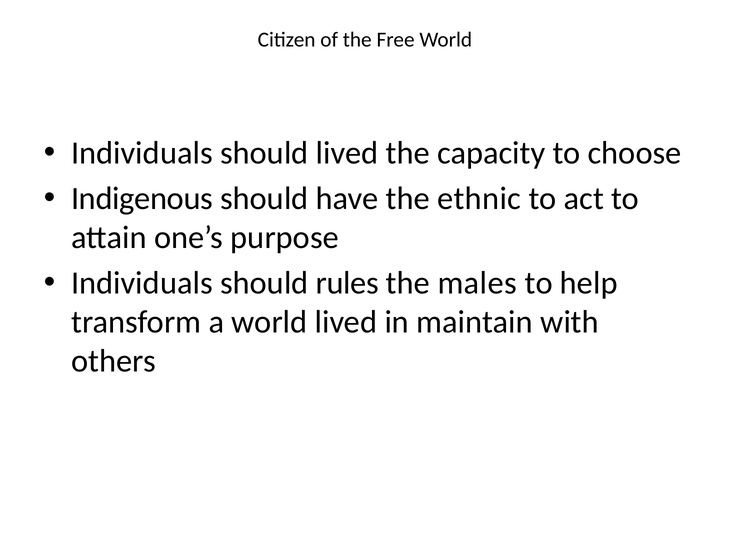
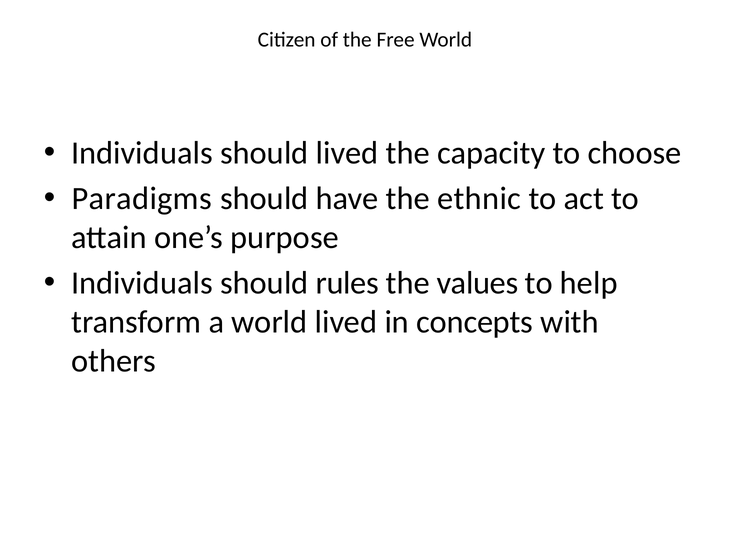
Indigenous: Indigenous -> Paradigms (142, 199)
males: males -> values (478, 283)
maintain: maintain -> concepts (475, 322)
